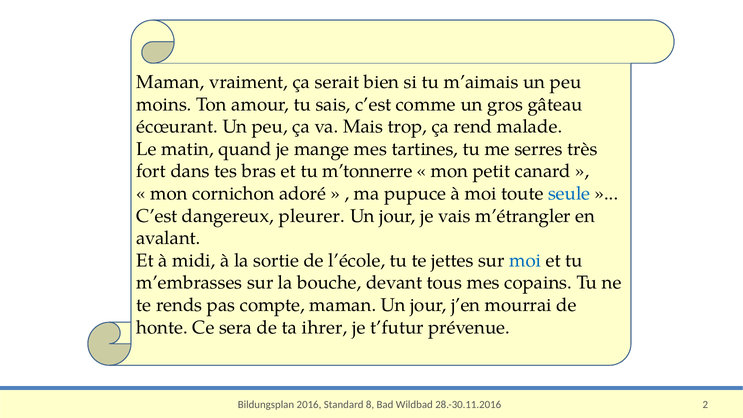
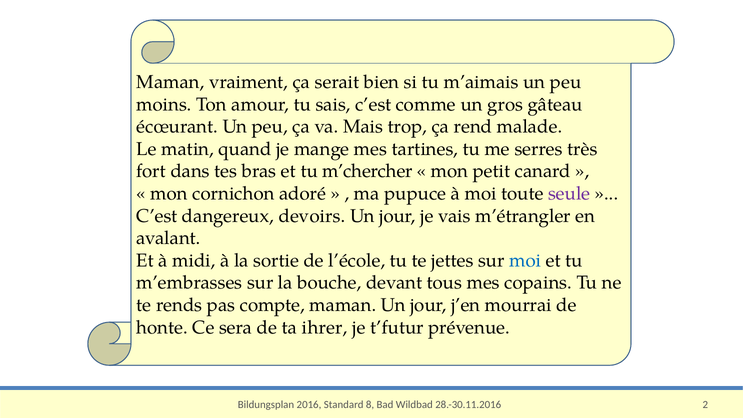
m’tonnerre: m’tonnerre -> m’chercher (367, 171)
seule colour: blue -> purple (569, 194)
pleurer: pleurer -> devoirs (312, 216)
